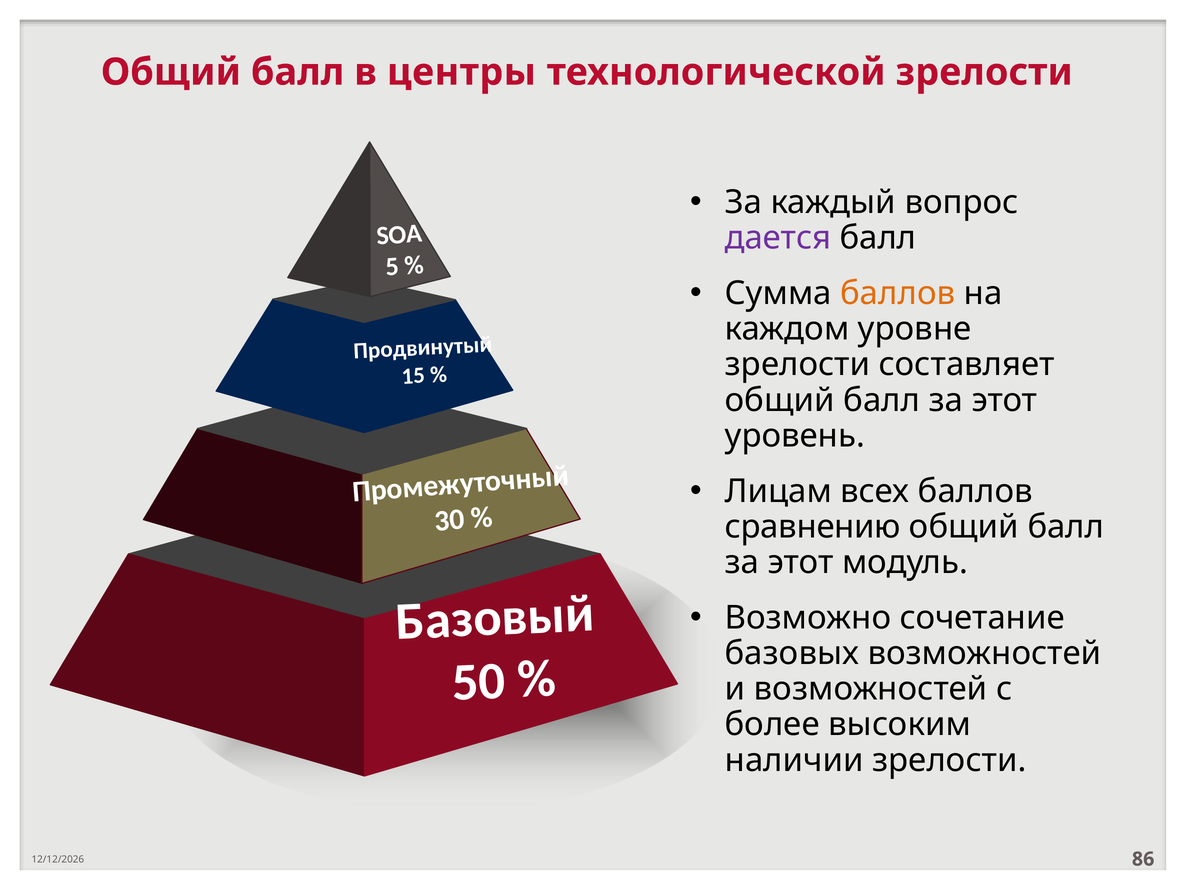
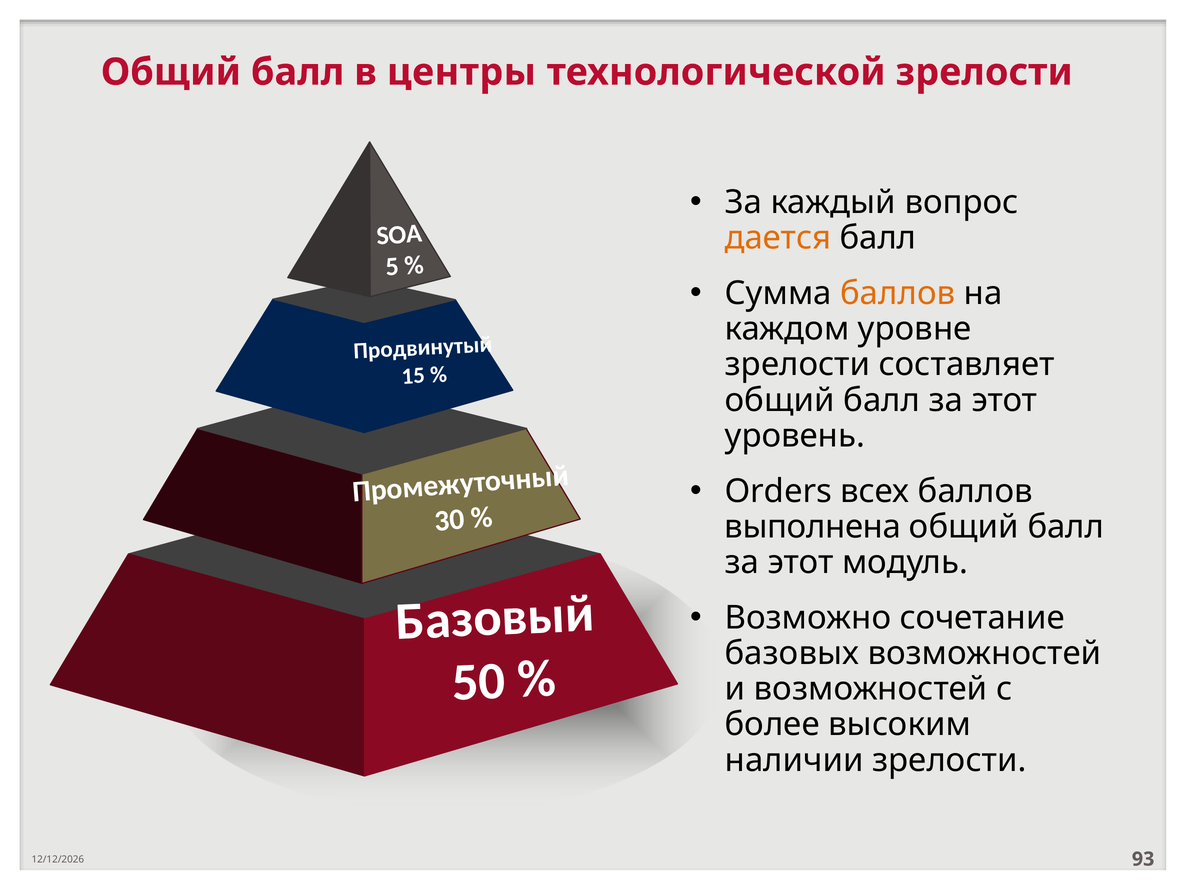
дается colour: purple -> orange (778, 238)
Лицам: Лицам -> Orders (778, 491)
сравнению: сравнению -> выполнена (813, 526)
86: 86 -> 93 (1143, 859)
